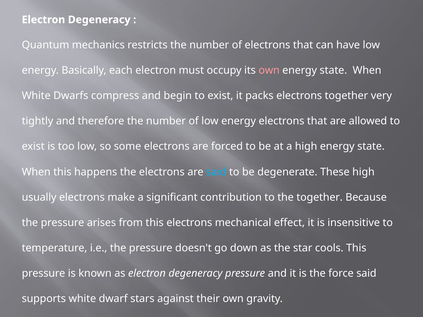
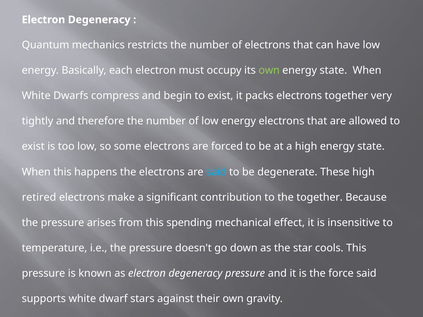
own colour: pink -> light green (269, 70)
usually: usually -> retired (39, 197)
this electrons: electrons -> spending (189, 223)
